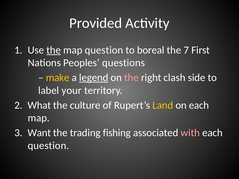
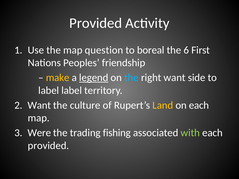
the underline: present -> none (54, 50)
7: 7 -> 6 (186, 50)
questions: questions -> friendship (124, 63)
the colour: pink -> light blue (131, 78)
right clash: clash -> want (175, 78)
label your: your -> label (72, 91)
What: What -> Want (39, 105)
Want: Want -> Were (39, 133)
with colour: pink -> light green (190, 133)
question: question -> provided (48, 146)
